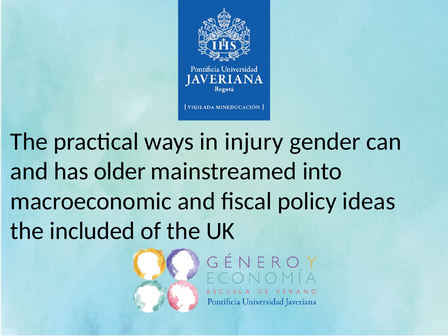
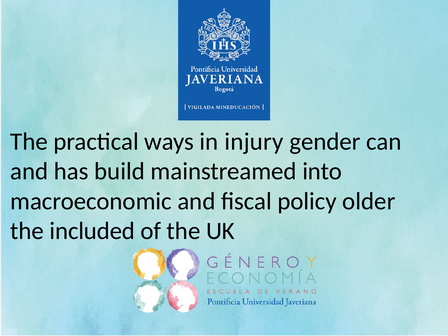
older: older -> build (120, 171)
ideas: ideas -> older (369, 201)
